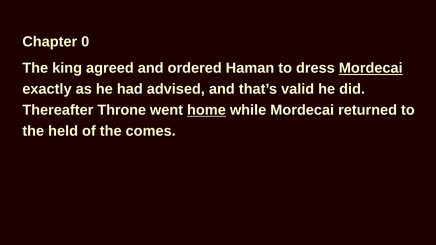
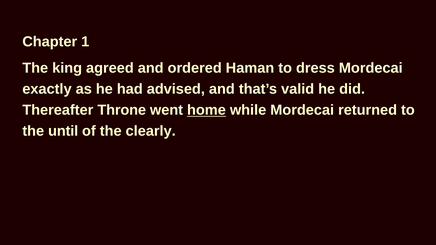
0: 0 -> 1 (85, 42)
Mordecai underline: present -> none (371, 68)
held: held -> until (63, 131)
comes: comes -> clearly (151, 131)
